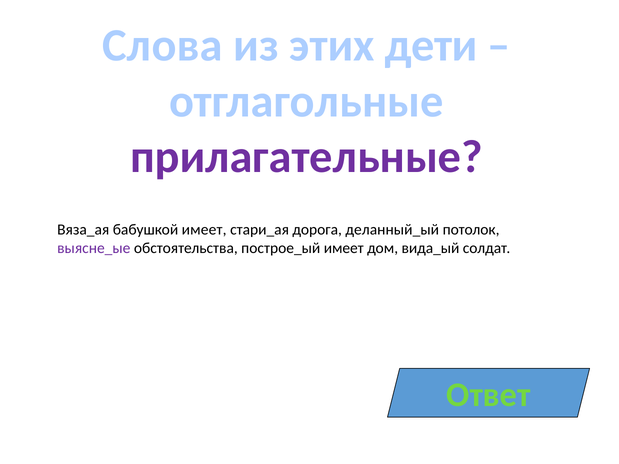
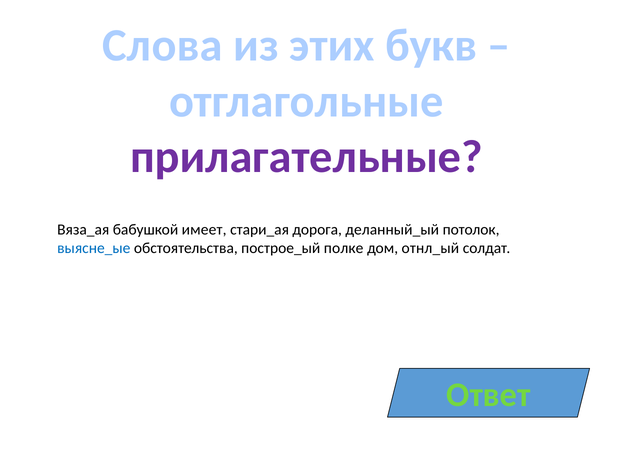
дети: дети -> букв (431, 46)
выясне_ые colour: purple -> blue (94, 248)
построе_ый имеет: имеет -> полке (344, 248)
вида_ый: вида_ый -> отнл_ый (430, 248)
